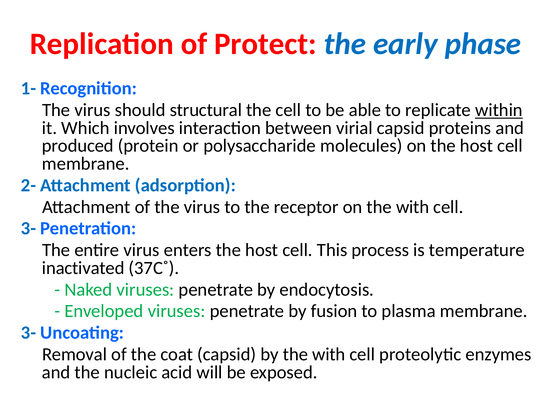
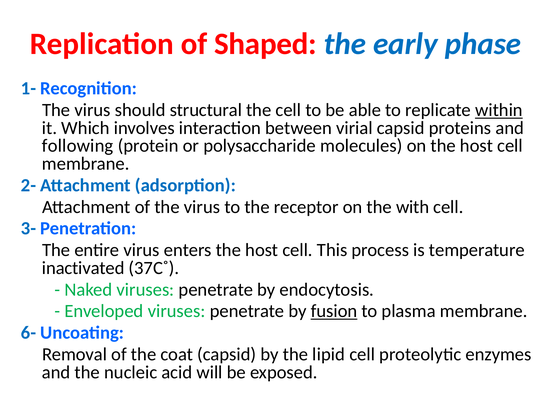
Protect: Protect -> Shaped (265, 44)
produced: produced -> following (78, 146)
fusion underline: none -> present (334, 311)
3-: 3- -> 6- (29, 333)
by the with: with -> lipid (329, 355)
